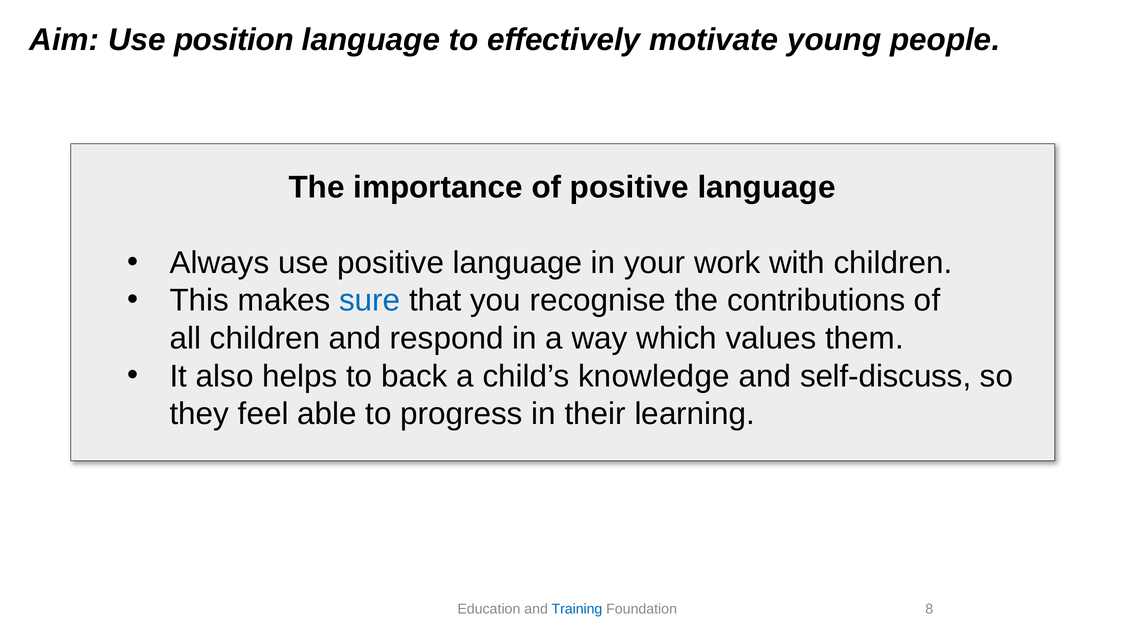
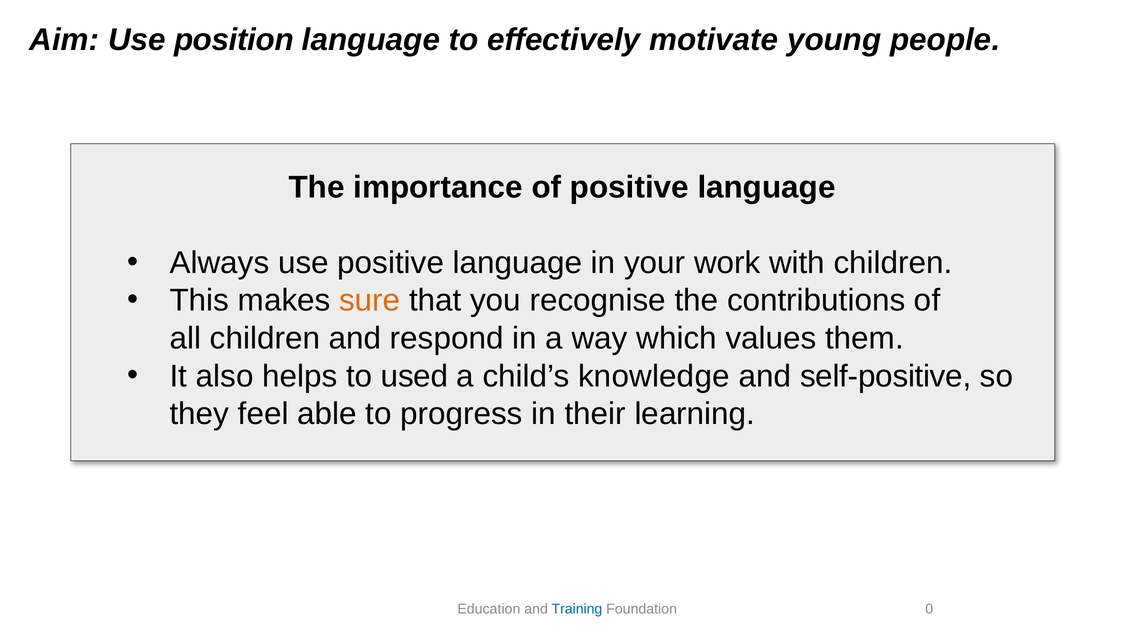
sure colour: blue -> orange (370, 301)
back: back -> used (415, 376)
self-discuss: self-discuss -> self-positive (886, 376)
8: 8 -> 0 (929, 610)
